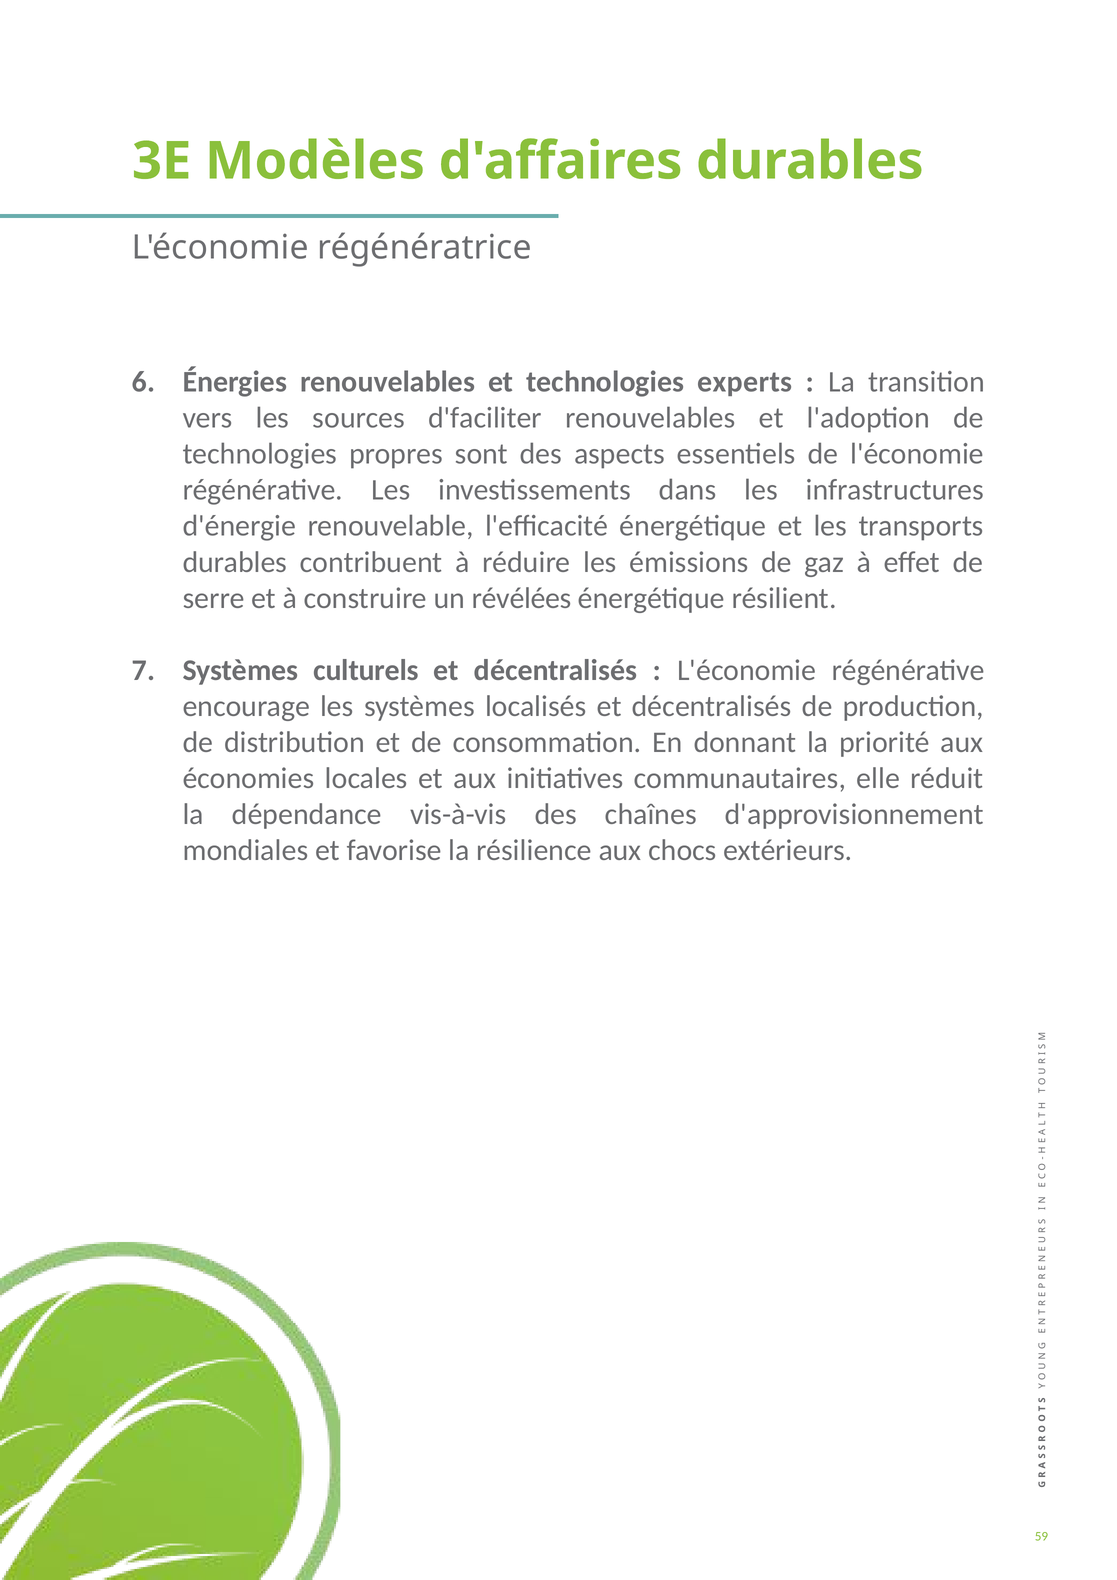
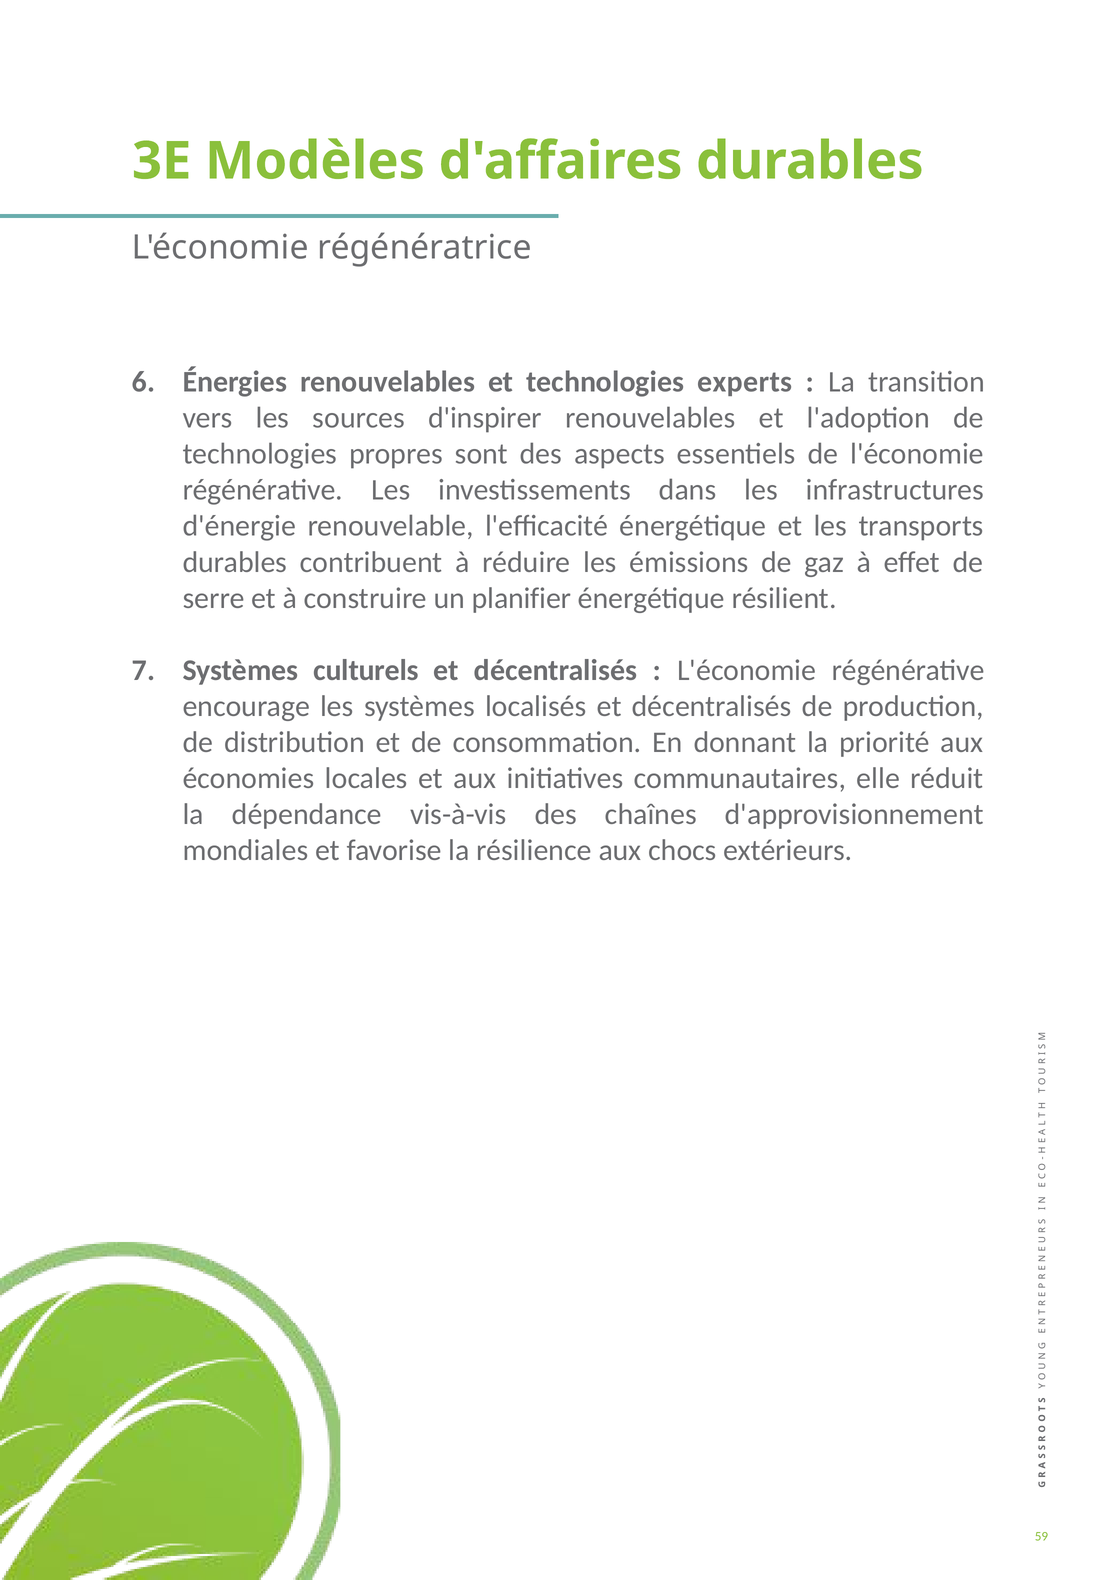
d'faciliter: d'faciliter -> d'inspirer (485, 418)
révélées: révélées -> planifier (522, 598)
